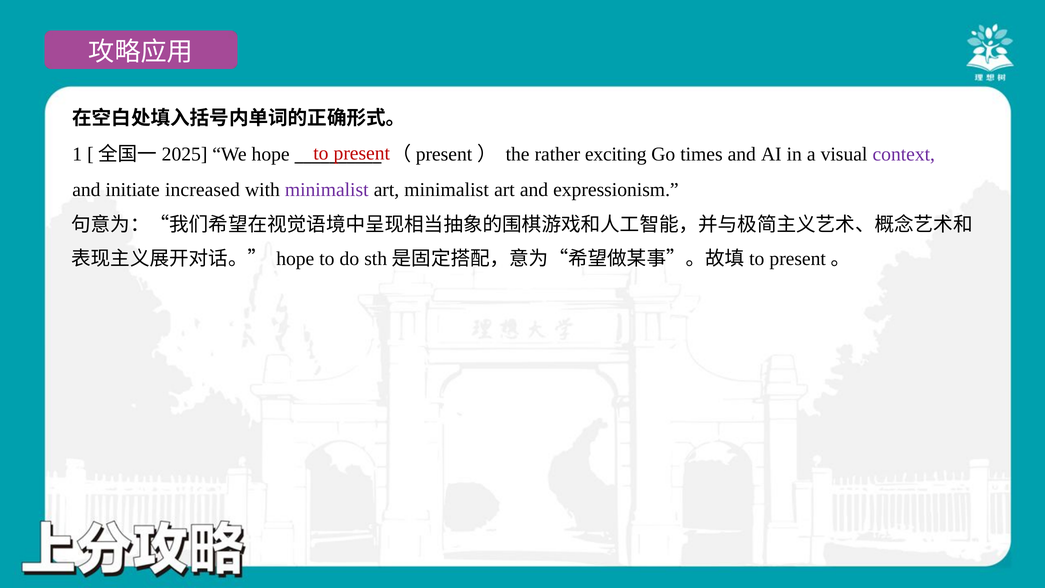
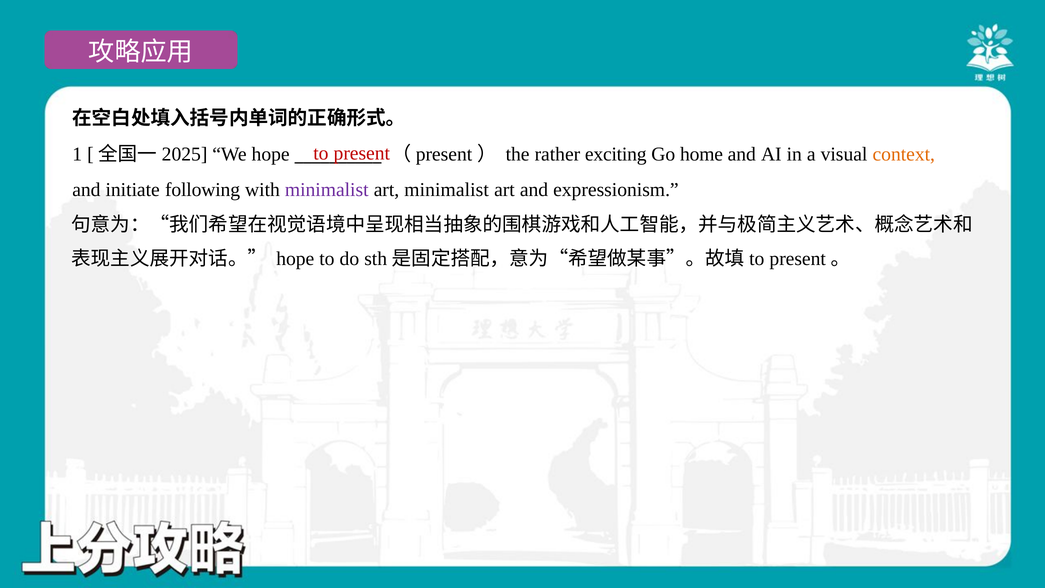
times: times -> home (702, 154)
context colour: purple -> orange (904, 154)
increased: increased -> following (203, 190)
